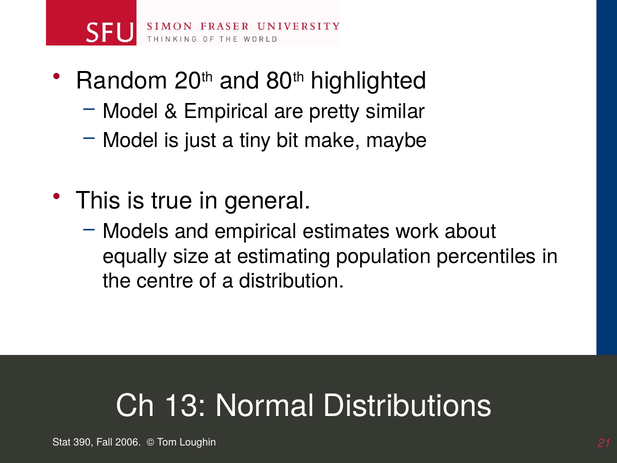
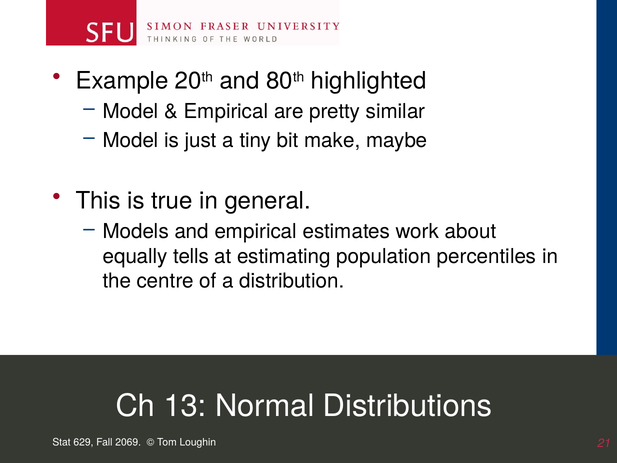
Random: Random -> Example (122, 81)
size: size -> tells (191, 256)
390: 390 -> 629 (83, 442)
2006: 2006 -> 2069 (128, 442)
